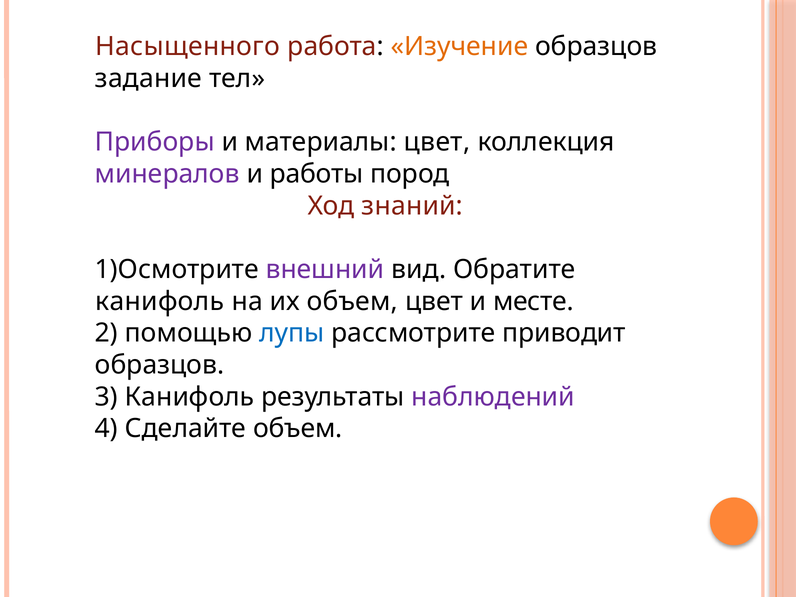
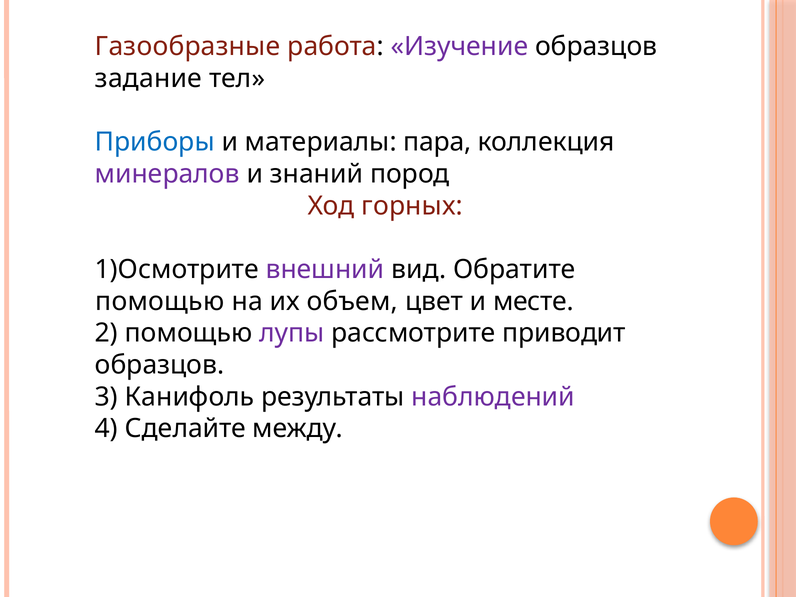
Насыщенного: Насыщенного -> Газообразные (188, 47)
Изучение colour: orange -> purple (459, 47)
Приборы colour: purple -> blue (155, 142)
материалы цвет: цвет -> пара (437, 142)
работы: работы -> знаний (317, 174)
знаний: знаний -> горных (412, 206)
канифоль: канифоль -> помощью (160, 301)
лупы colour: blue -> purple (292, 333)
Сделайте объем: объем -> между (298, 429)
